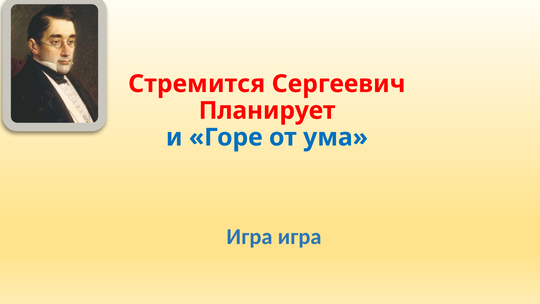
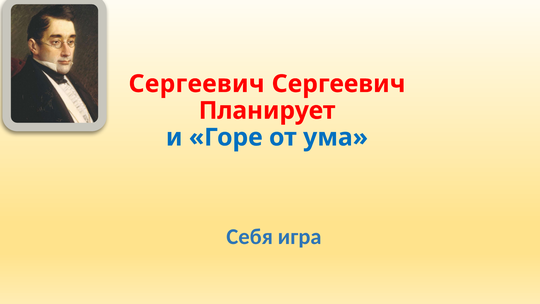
Стремится: Стремится -> Сергеевич (197, 84)
Игра: Игра -> Себя (250, 237)
